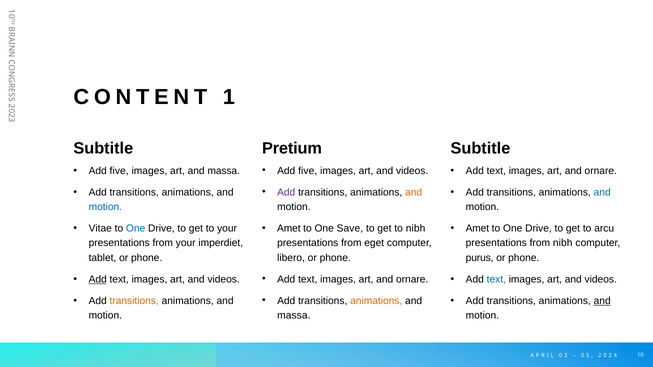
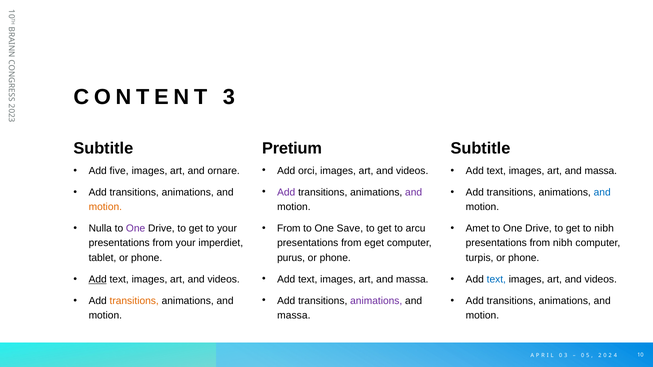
CONTENT 1: 1 -> 3 (229, 97)
five: five -> orci (308, 171)
art and massa: massa -> ornare (224, 171)
ornare: ornare -> massa (601, 171)
and colour: orange -> purple (414, 192)
motion colour: blue -> orange (105, 207)
Amet: Amet -> From (289, 229)
to nibh: nibh -> arcu (416, 229)
Vitae: Vitae -> Nulla (100, 229)
One colour: blue -> purple (136, 229)
to arcu: arcu -> nibh (604, 229)
libero: libero -> purus (291, 258)
purus: purus -> turpis (480, 258)
ornare: ornare -> massa (412, 279)
animations colour: orange -> purple (376, 301)
and underline: present -> none (602, 301)
